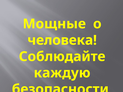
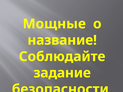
человека: человека -> название (62, 40)
каждую: каждую -> задание (62, 73)
